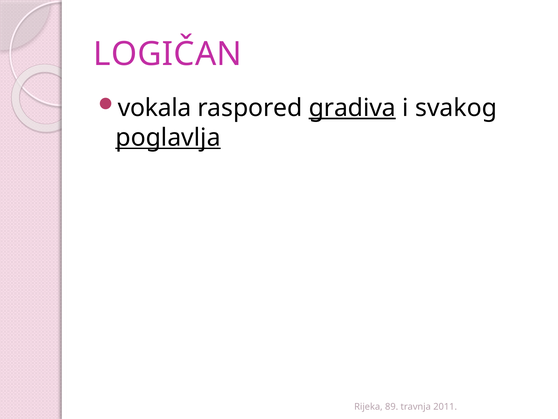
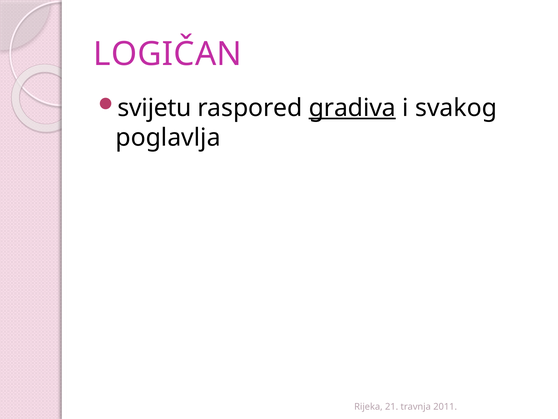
vokala: vokala -> svijetu (155, 108)
poglavlja underline: present -> none (168, 138)
89: 89 -> 21 (392, 406)
